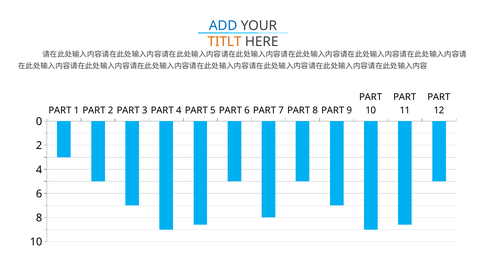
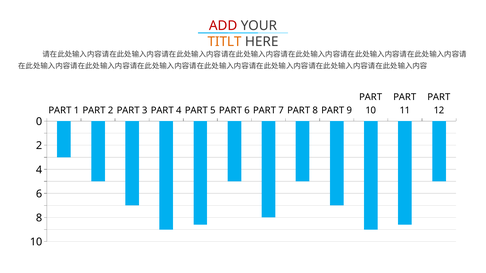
ADD colour: blue -> red (223, 26)
